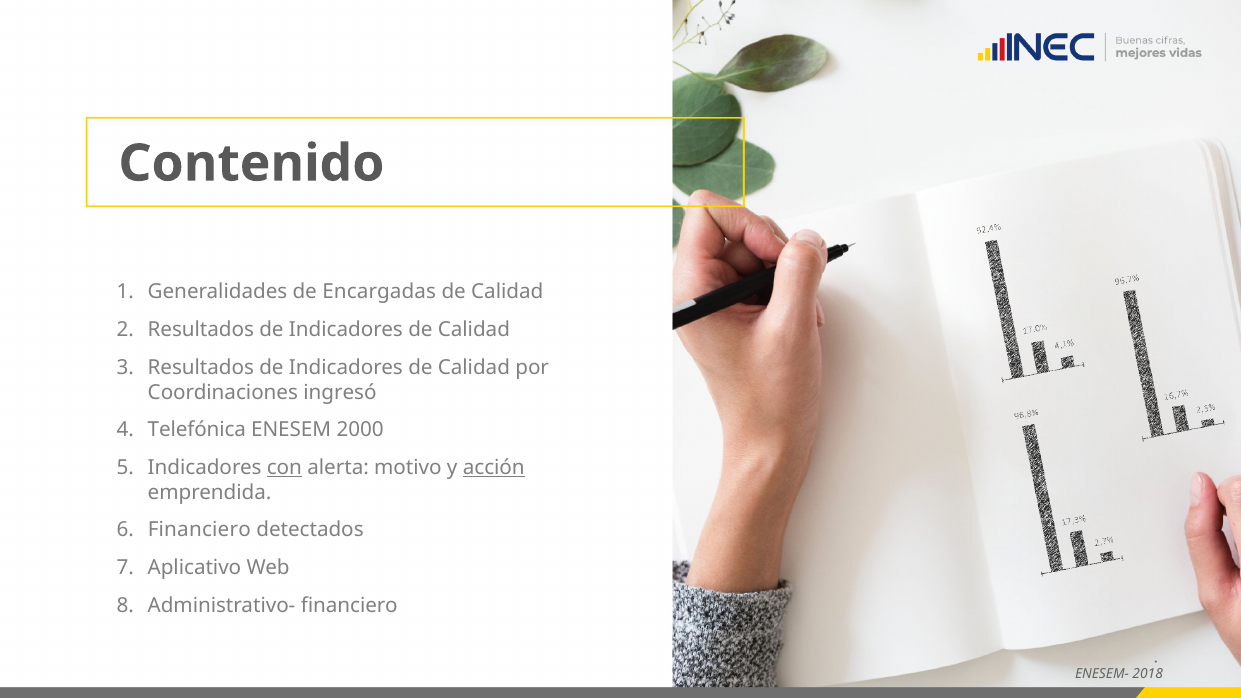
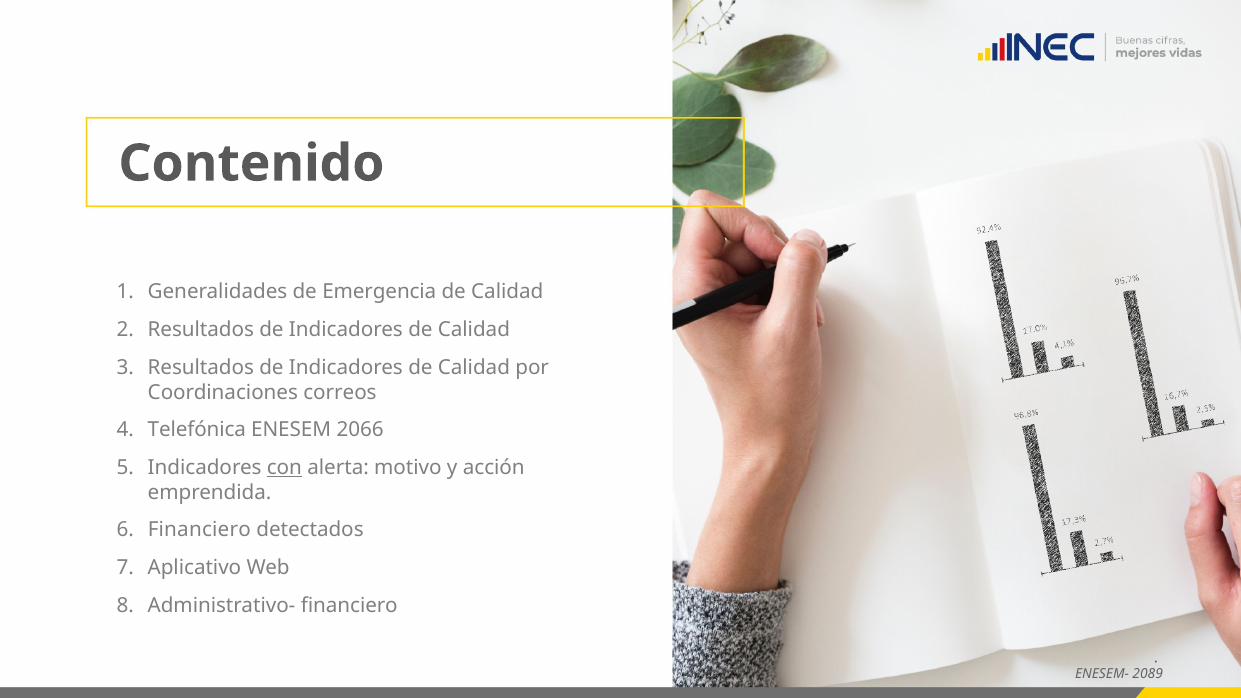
Encargadas: Encargadas -> Emergencia (379, 292)
ingresó: ingresó -> correos (340, 392)
2000: 2000 -> 2066 (360, 430)
acción underline: present -> none (494, 468)
2018: 2018 -> 2089 (1148, 674)
